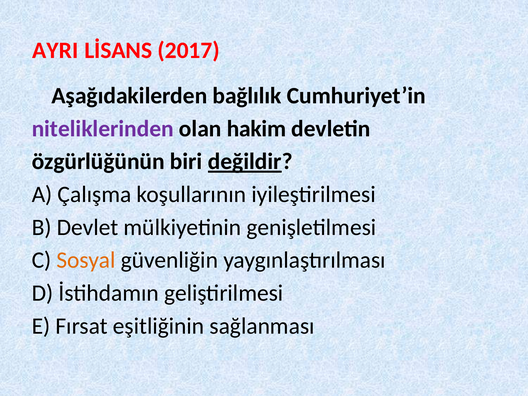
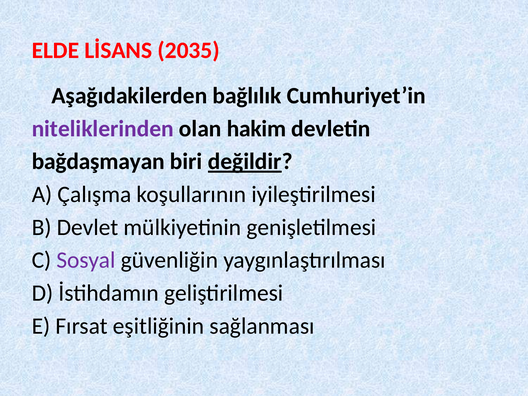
AYRI: AYRI -> ELDE (55, 50)
2017: 2017 -> 2035 (189, 50)
özgürlüğünün: özgürlüğünün -> bağdaşmayan (98, 162)
Sosyal colour: orange -> purple (86, 260)
